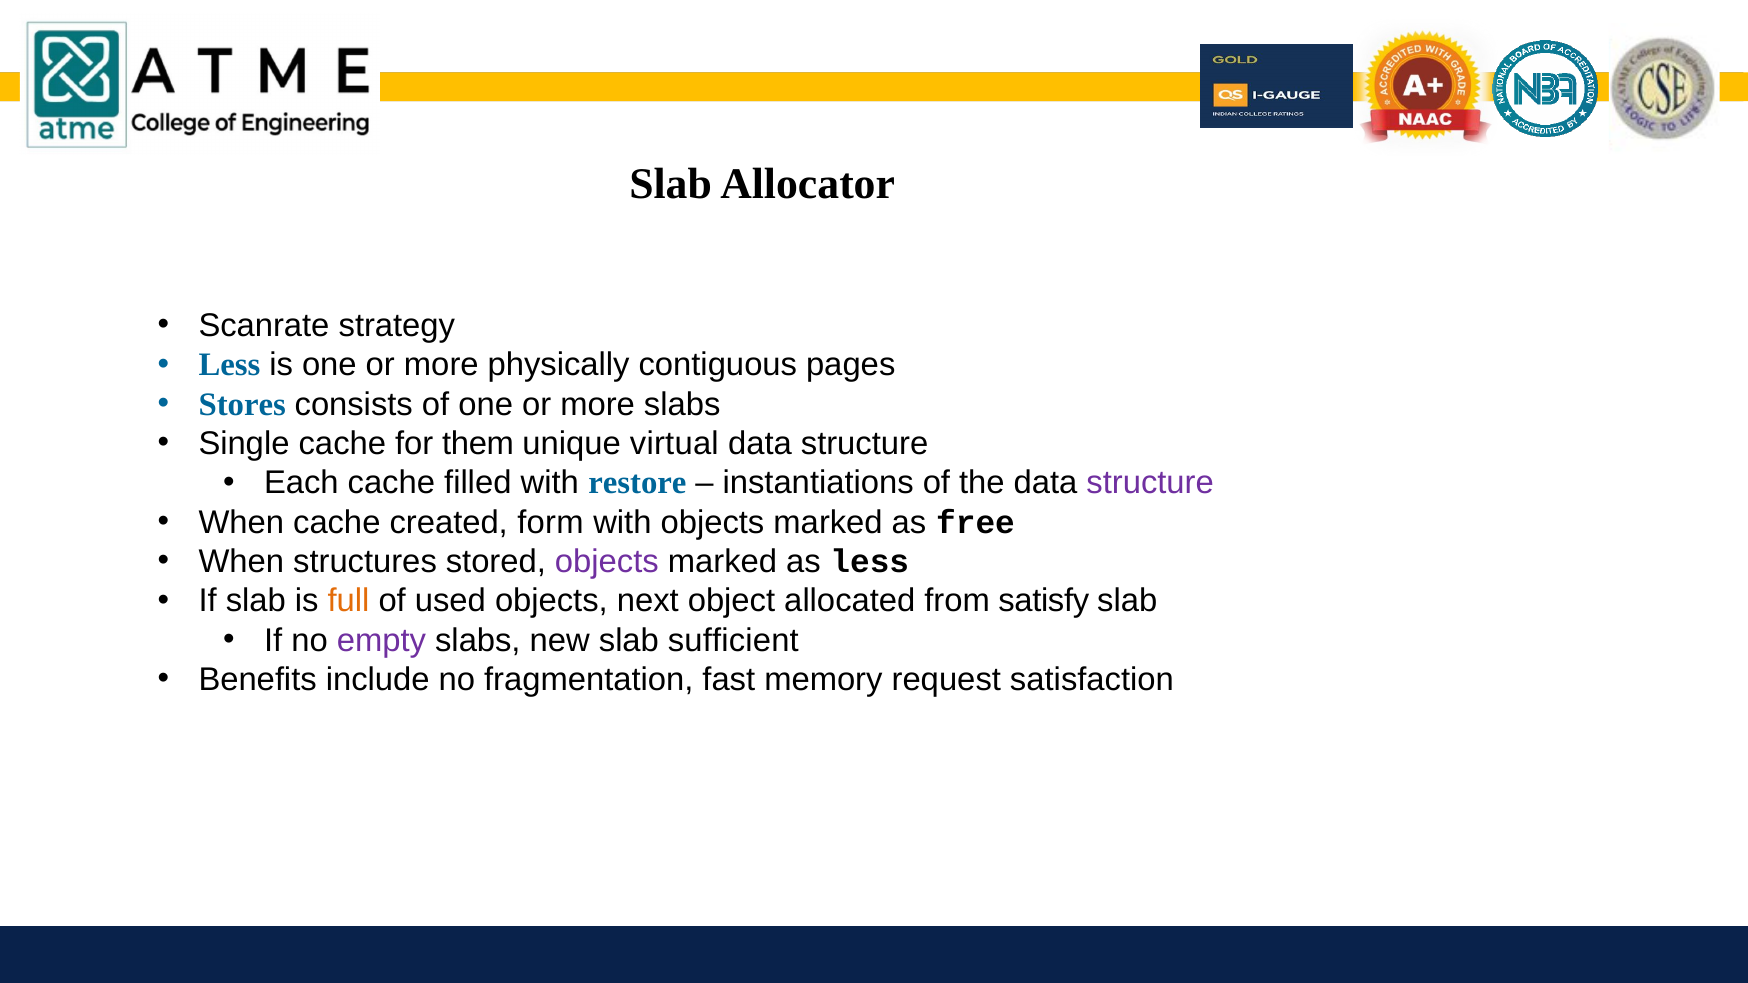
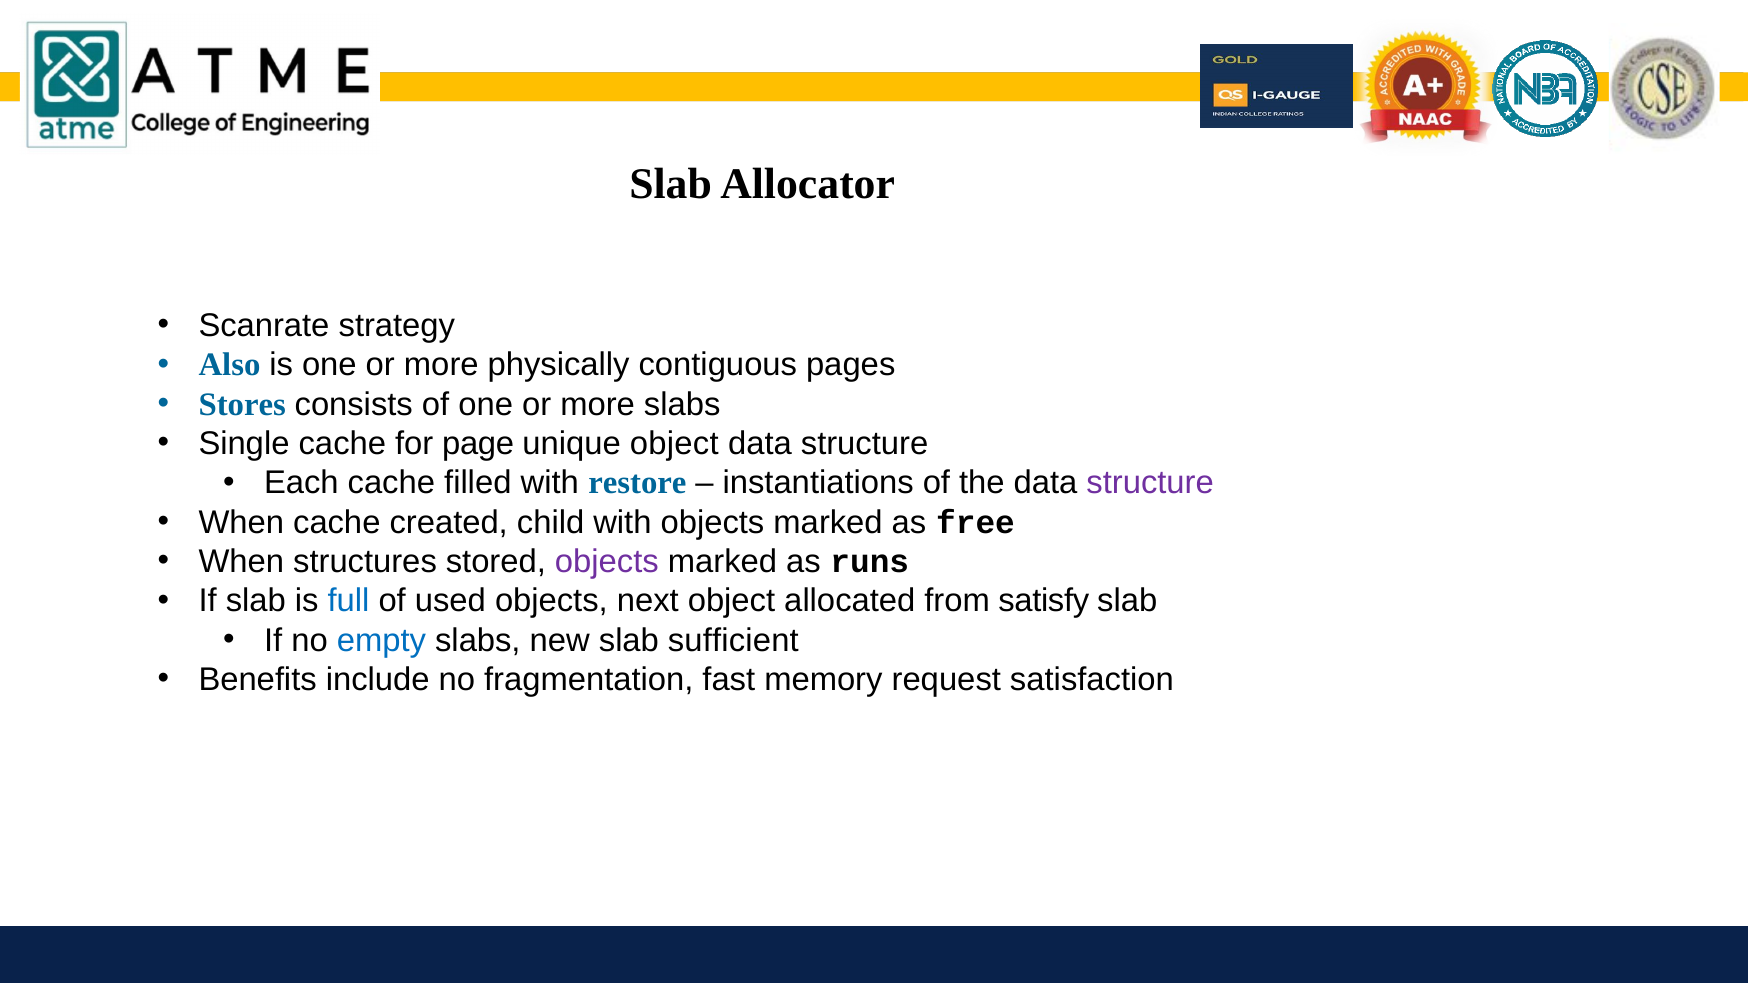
Less: Less -> Also (229, 365)
them: them -> page (478, 444)
unique virtual: virtual -> object (674, 444)
form: form -> child (551, 523)
as less: less -> runs (870, 562)
full colour: orange -> blue (348, 601)
empty colour: purple -> blue (381, 641)
